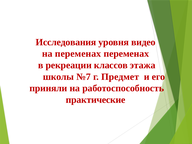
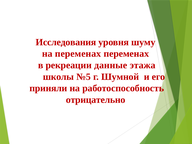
видео: видео -> шуму (143, 42)
классов: классов -> данные (111, 65)
№7: №7 -> №5 (84, 77)
Предмет: Предмет -> Шумной (120, 77)
практические: практические -> отрицательно (96, 100)
